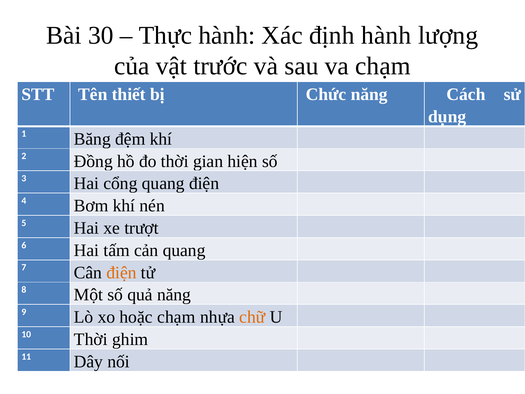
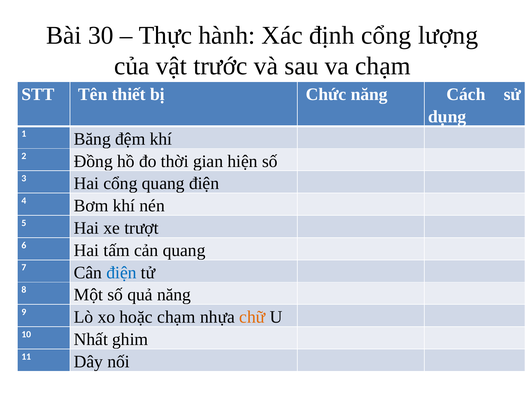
định hành: hành -> cổng (386, 35)
điện colour: orange -> blue (122, 272)
10 Thời: Thời -> Nhất (91, 339)
